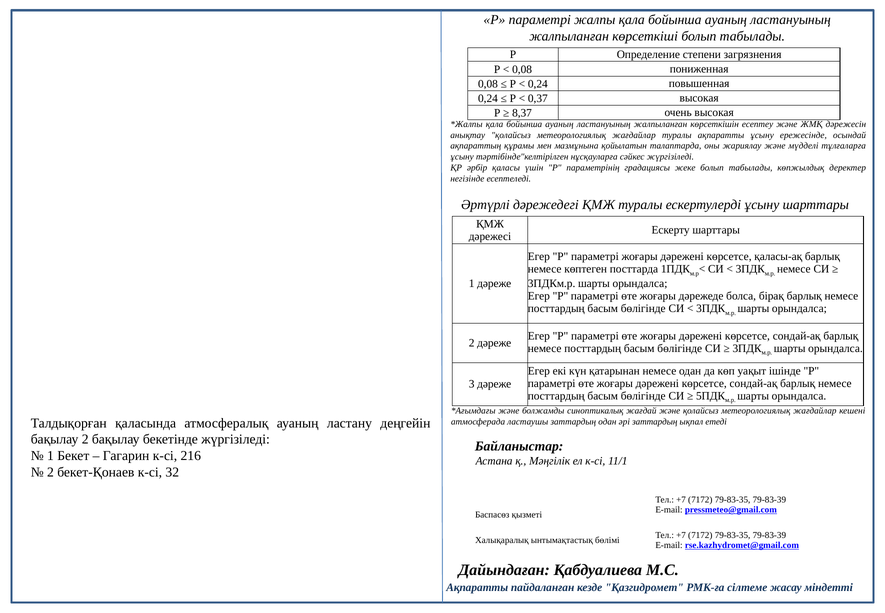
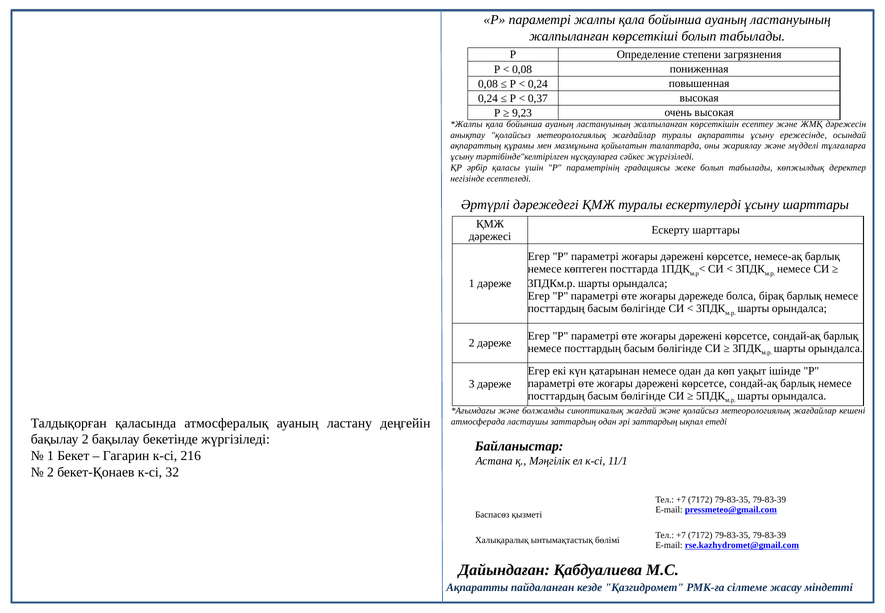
8,37: 8,37 -> 9,23 (522, 113)
қаласы-ақ: қаласы-ақ -> немесе-ақ (778, 256)
